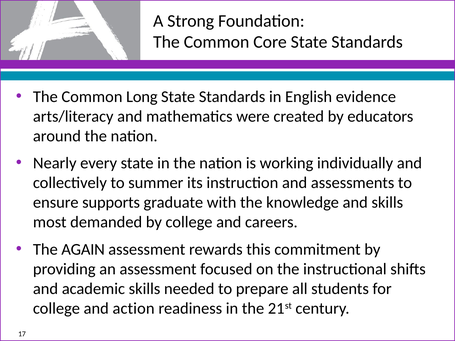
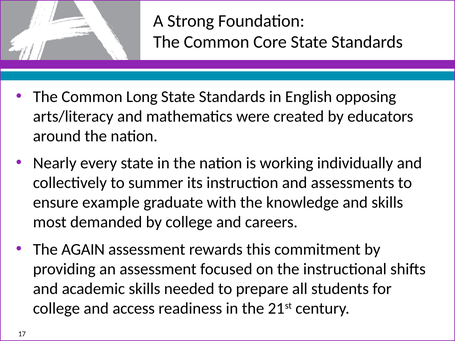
evidence: evidence -> opposing (366, 97)
supports: supports -> example (111, 203)
action: action -> access (134, 309)
